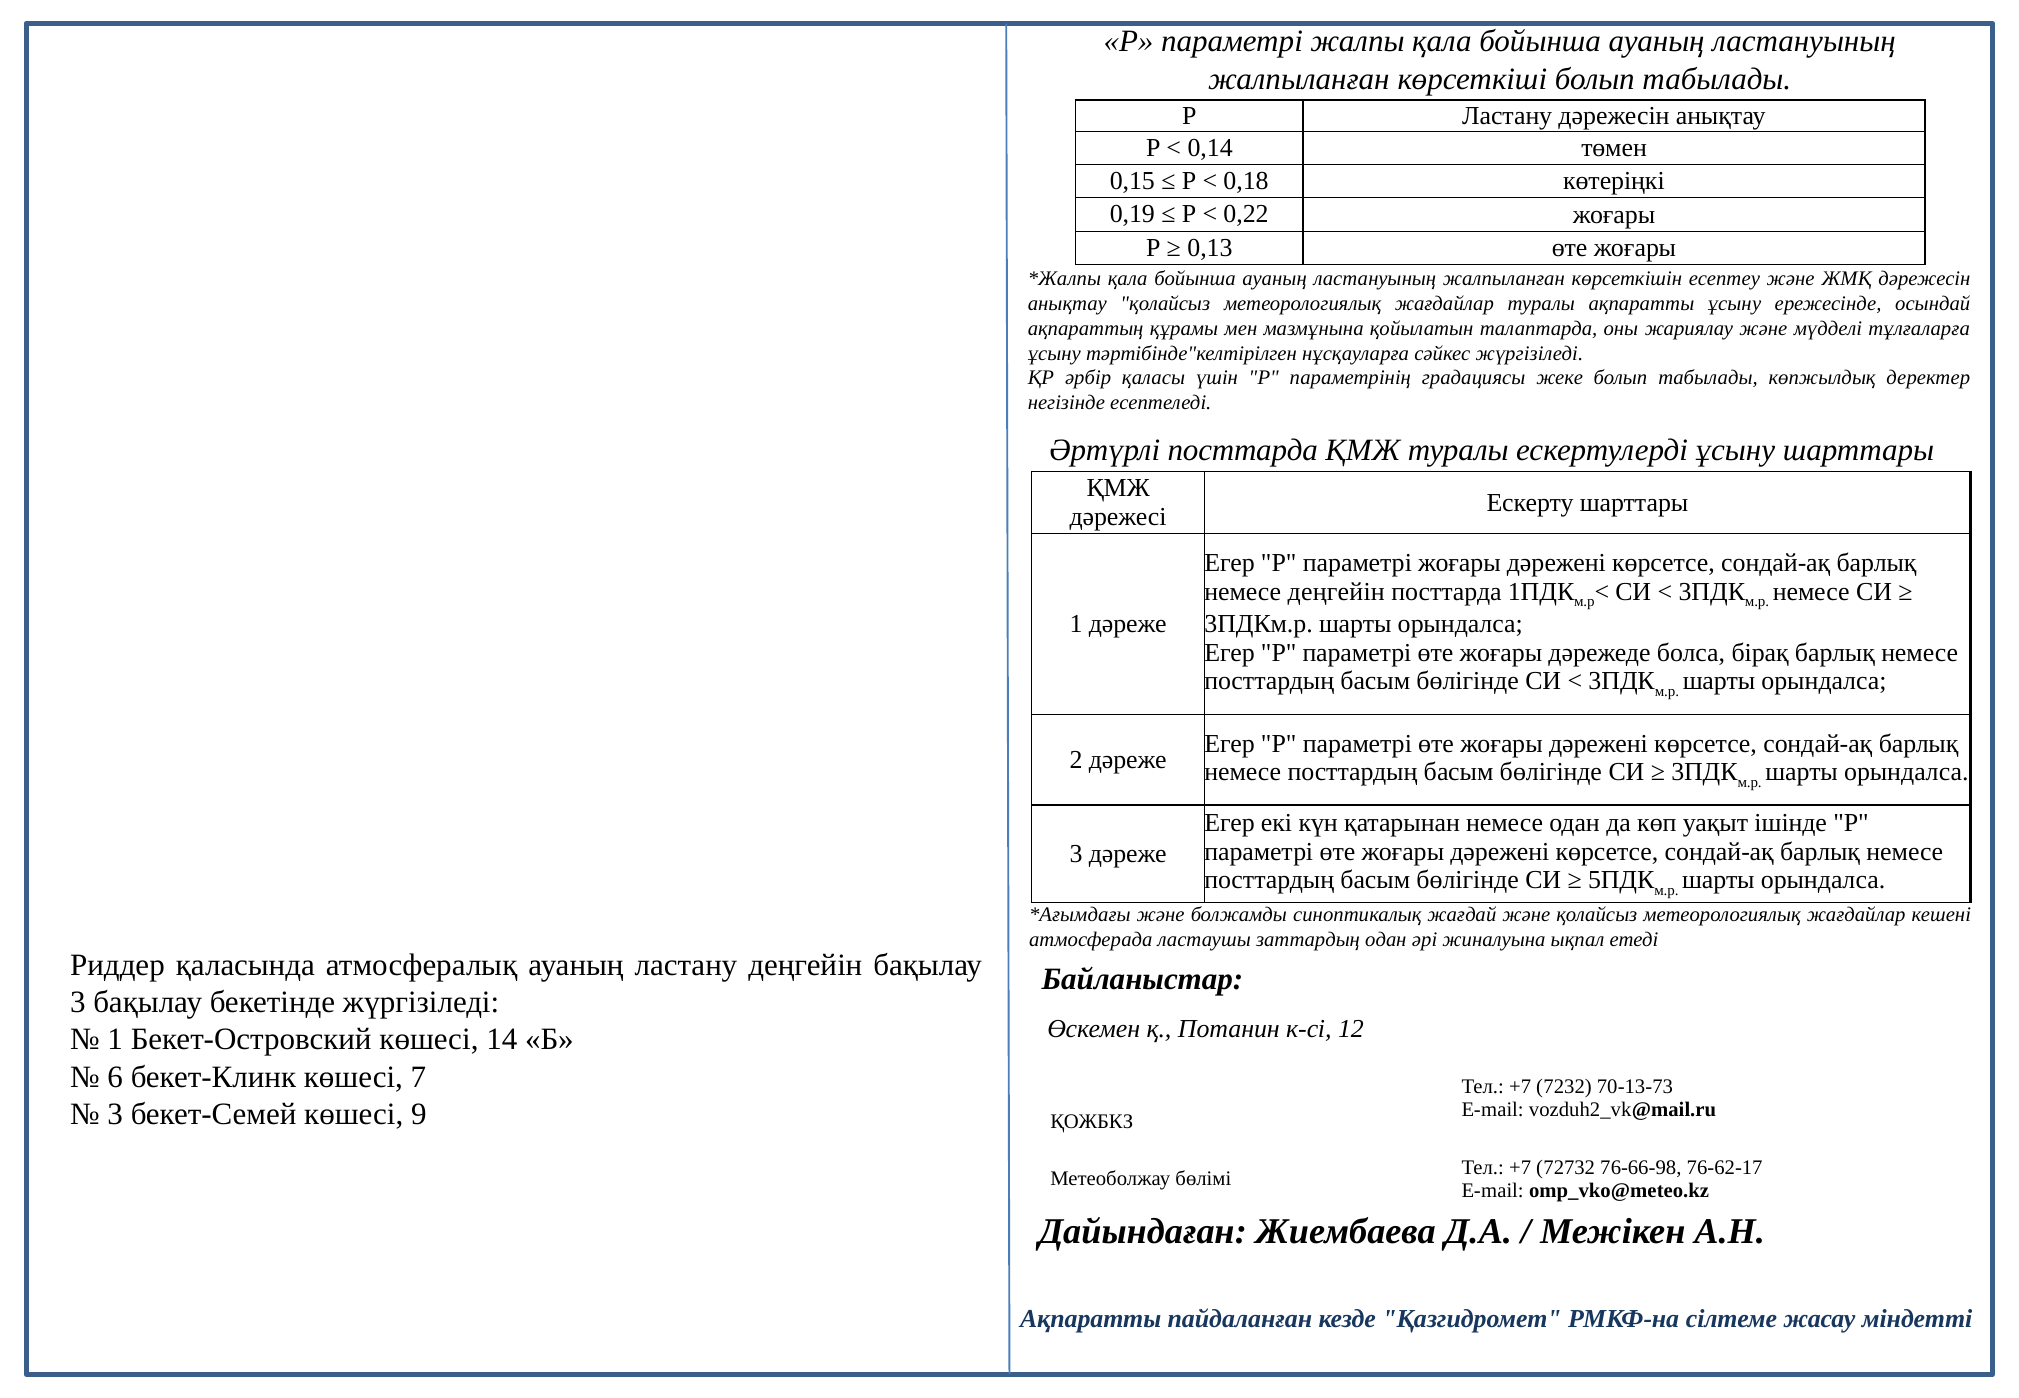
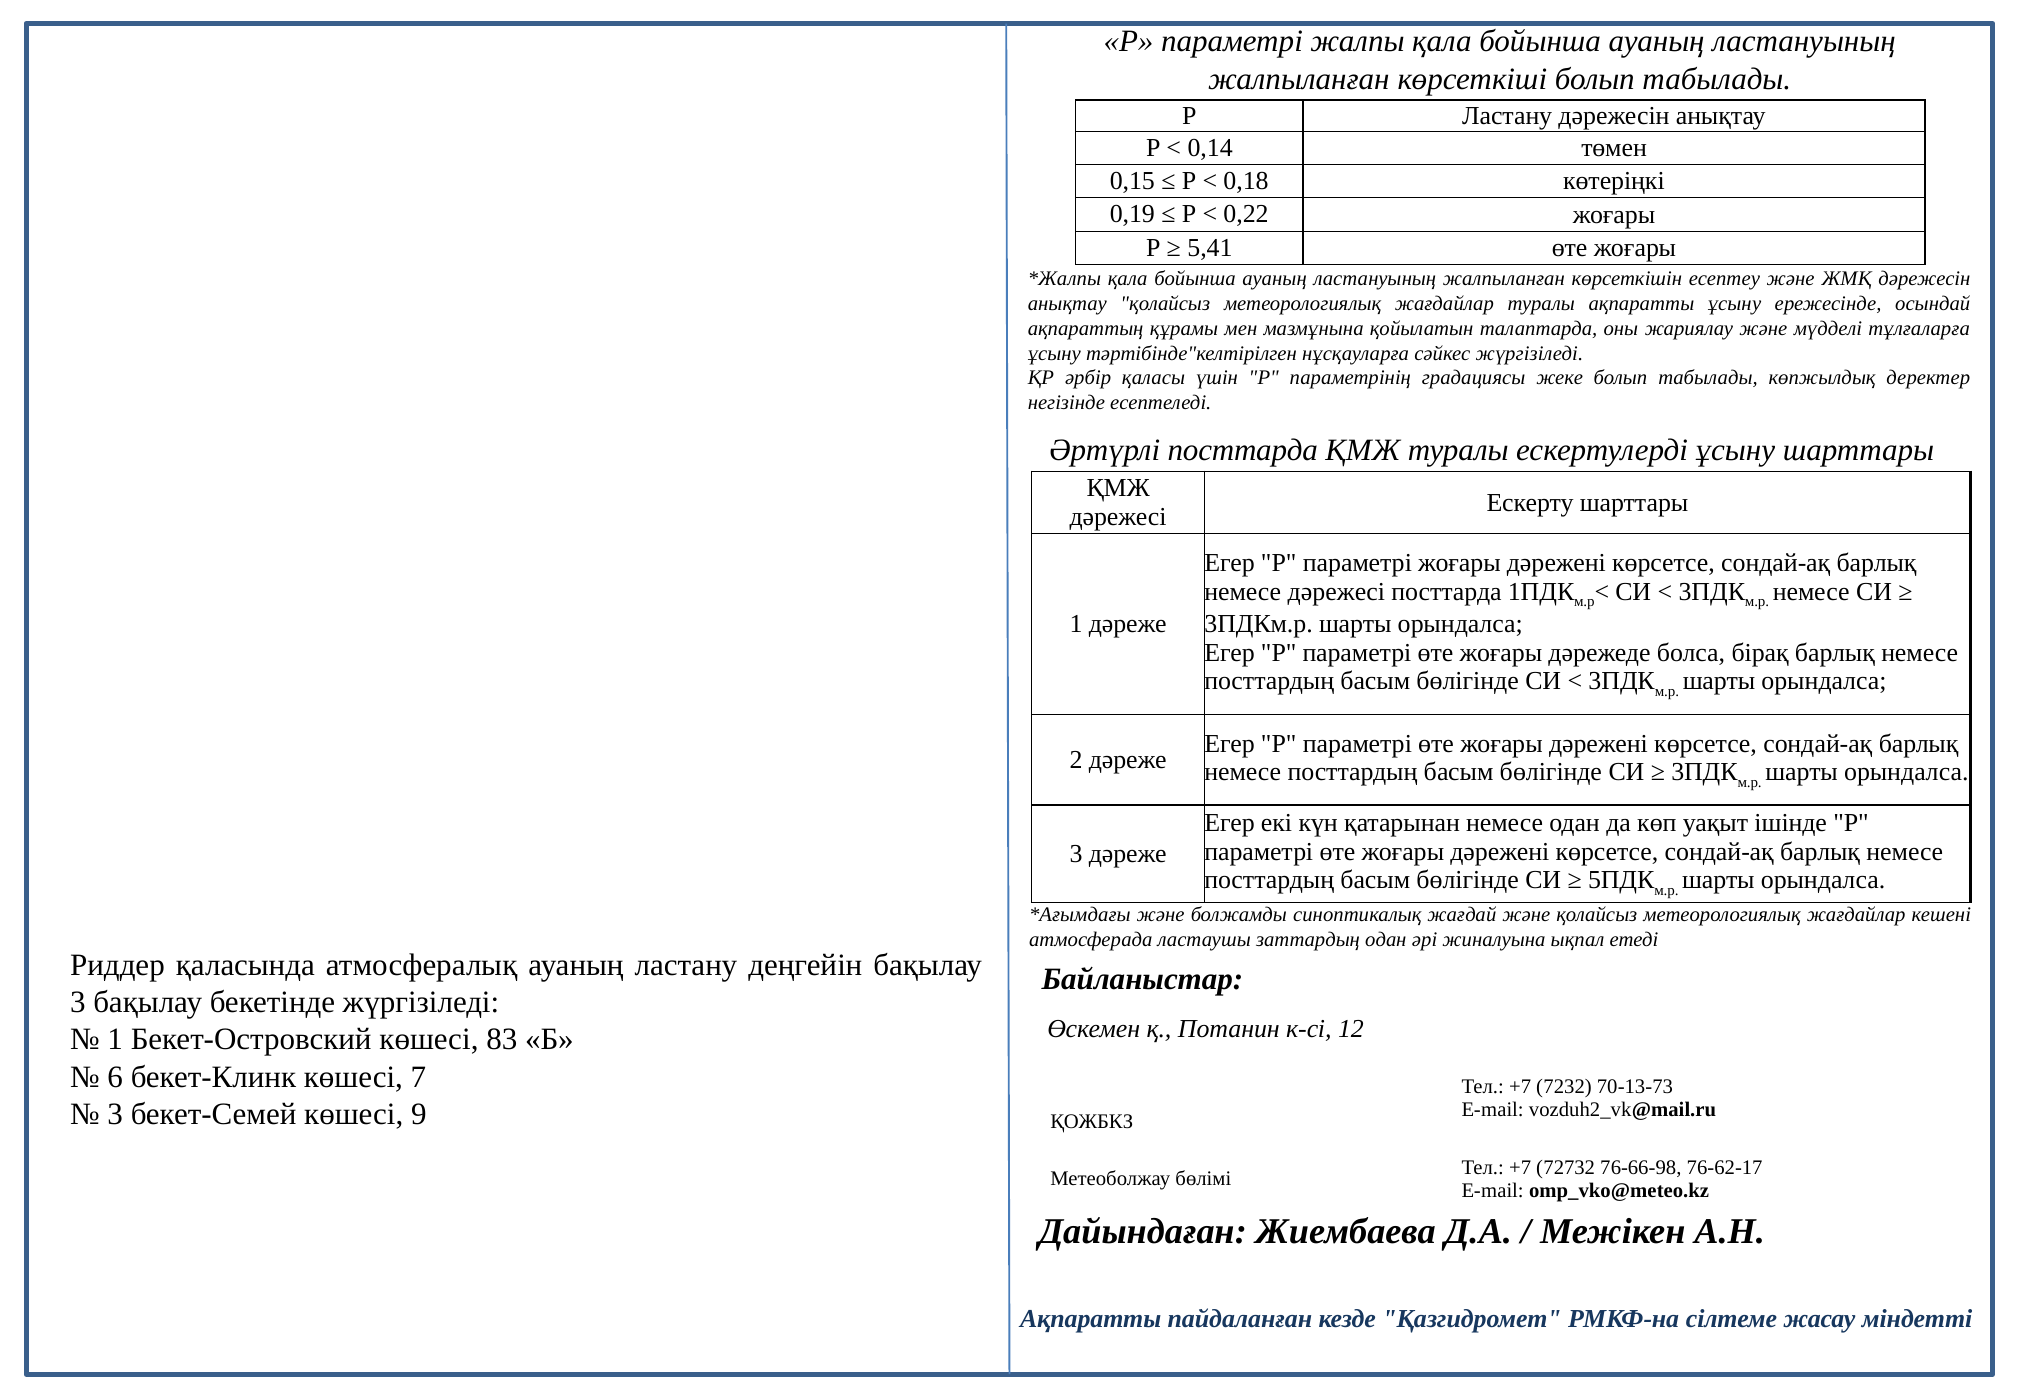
0,13: 0,13 -> 5,41 (1210, 248)
немесе деңгейін: деңгейін -> дәрежесі (1336, 591)
14: 14 -> 83 (502, 1039)
